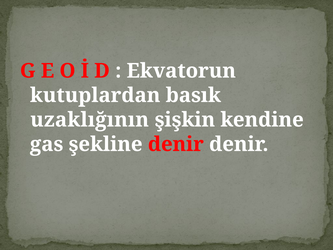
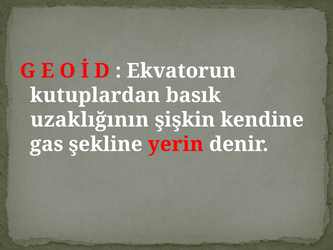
şekline denir: denir -> yerin (176, 144)
